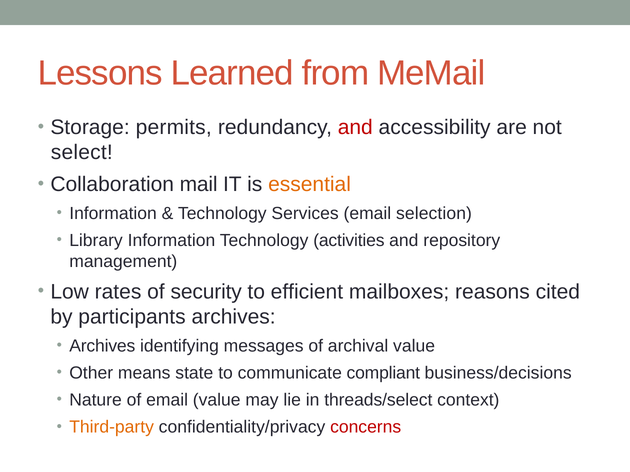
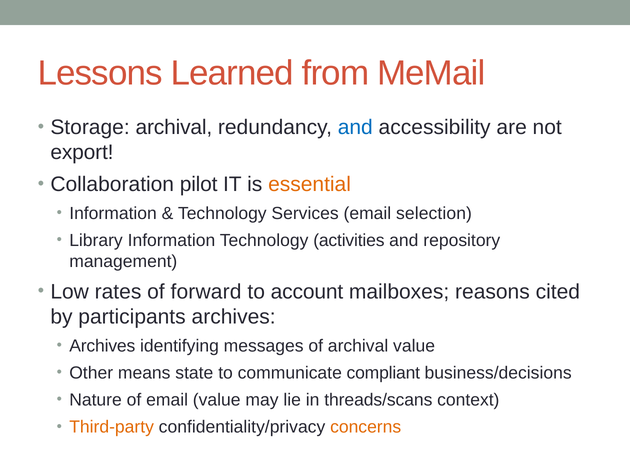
Storage permits: permits -> archival (174, 127)
and colour: red -> blue (355, 127)
select: select -> export (82, 153)
mail: mail -> pilot (199, 185)
security: security -> forward (206, 292)
efficient: efficient -> account (307, 292)
threads/select: threads/select -> threads/scans (378, 400)
concerns colour: red -> orange (366, 428)
